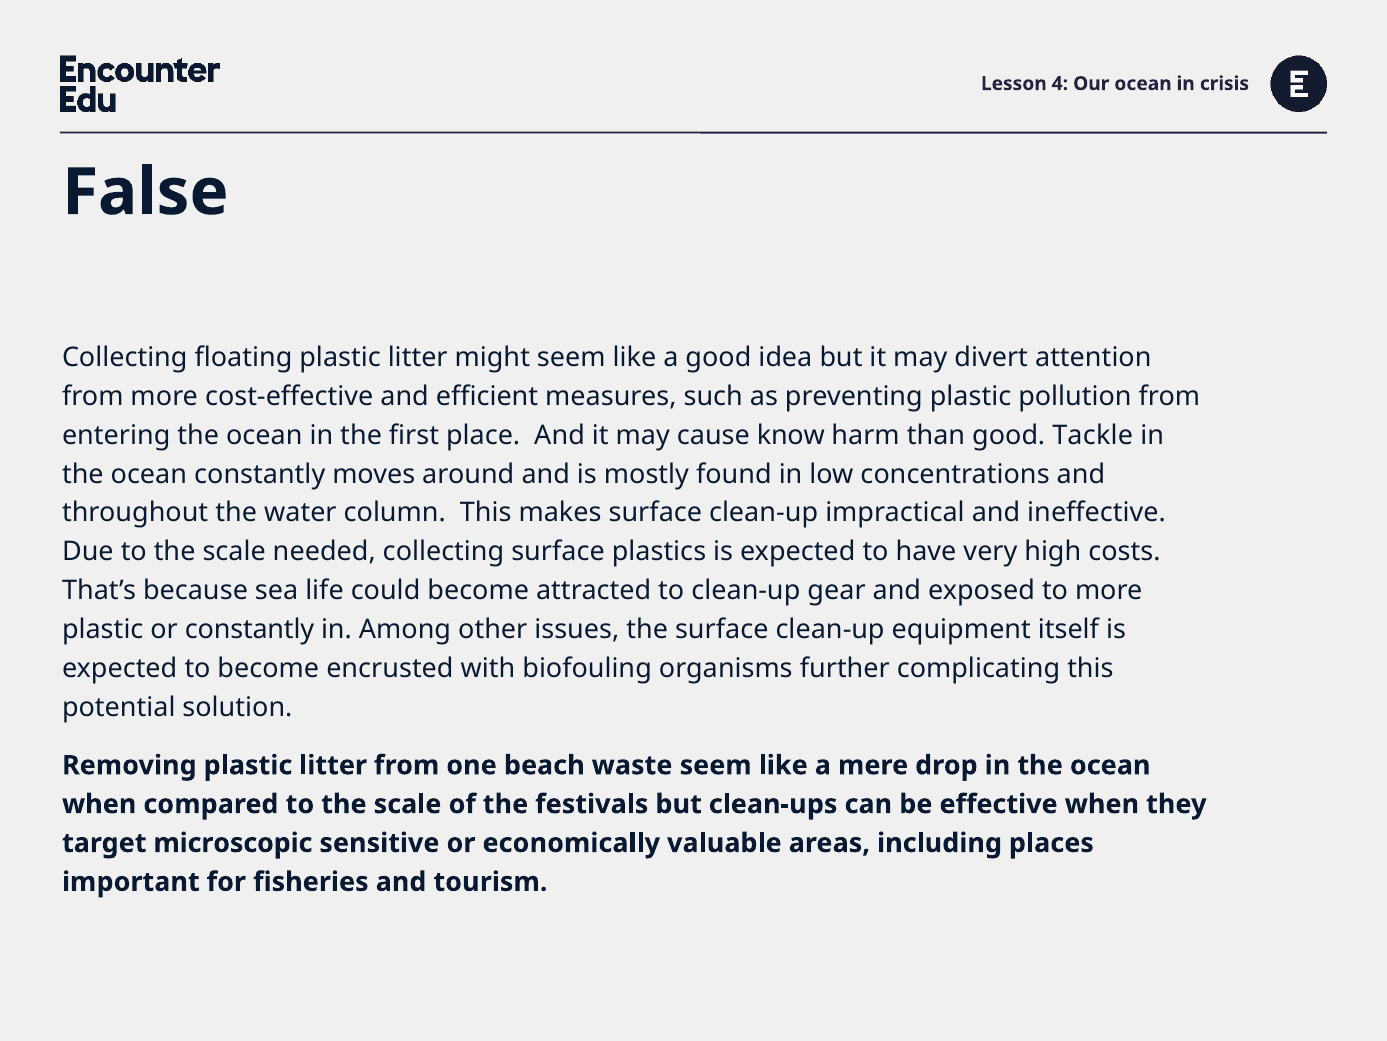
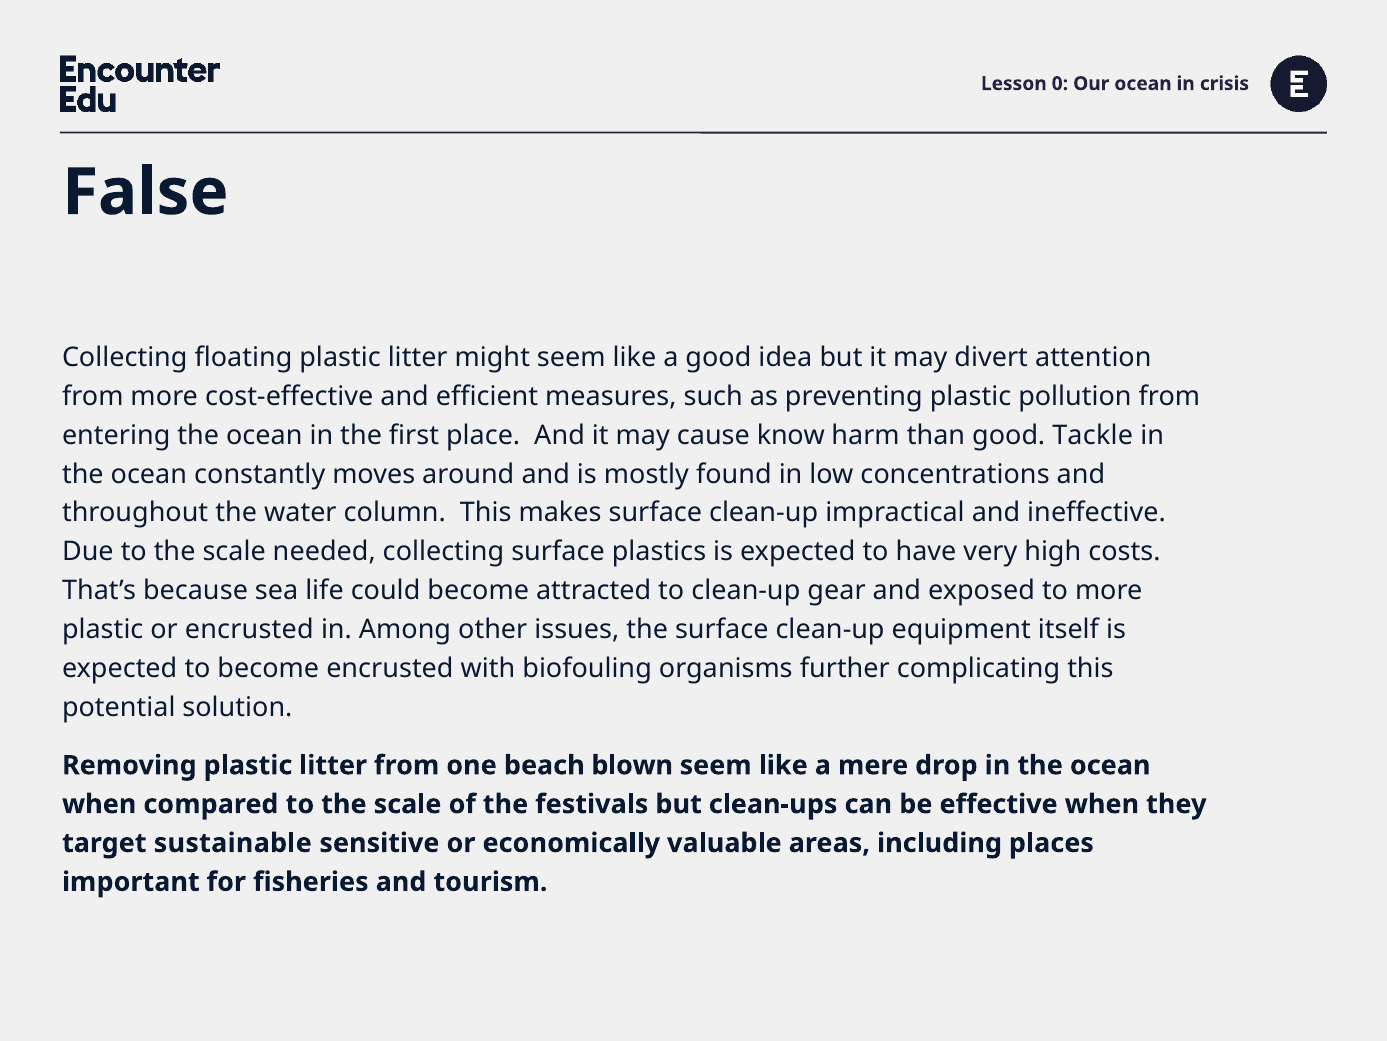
4: 4 -> 0 (1060, 84)
or constantly: constantly -> encrusted (249, 629)
waste: waste -> blown (632, 765)
microscopic: microscopic -> sustainable (233, 843)
